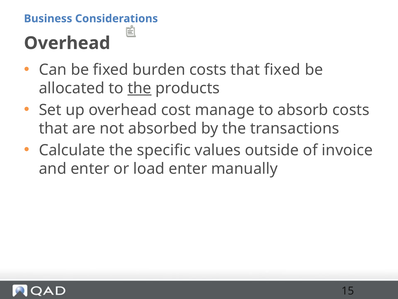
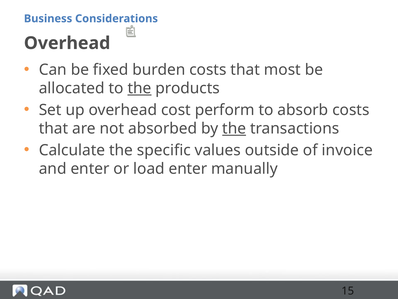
that fixed: fixed -> most (282, 70)
manage: manage -> perform (225, 110)
the underline: none -> present (234, 128)
